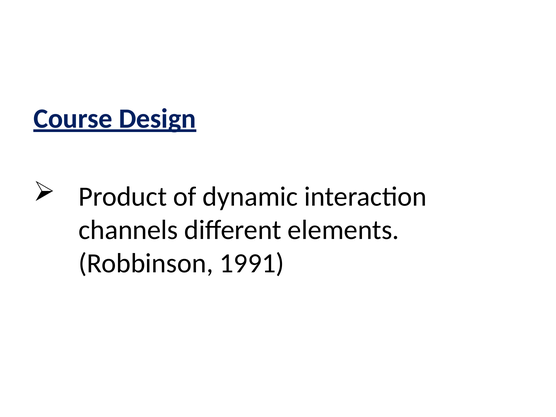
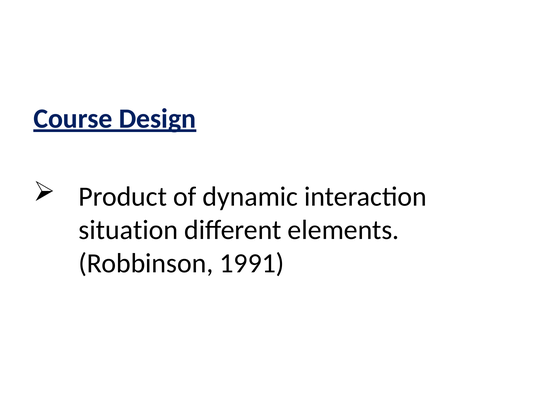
channels: channels -> situation (128, 230)
